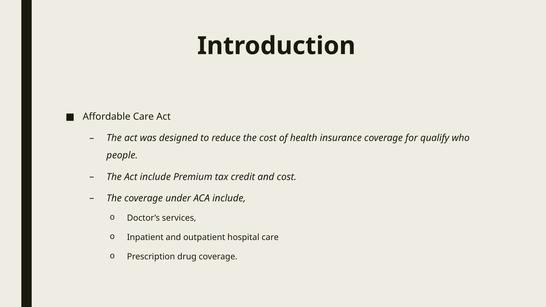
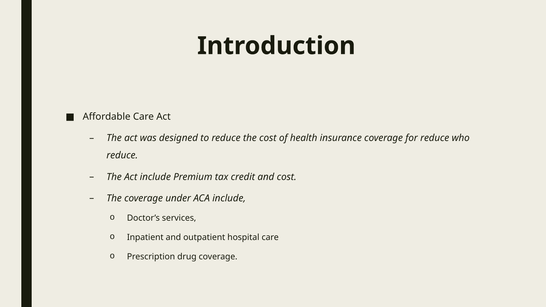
for qualify: qualify -> reduce (435, 138)
people: people -> reduce (122, 156)
